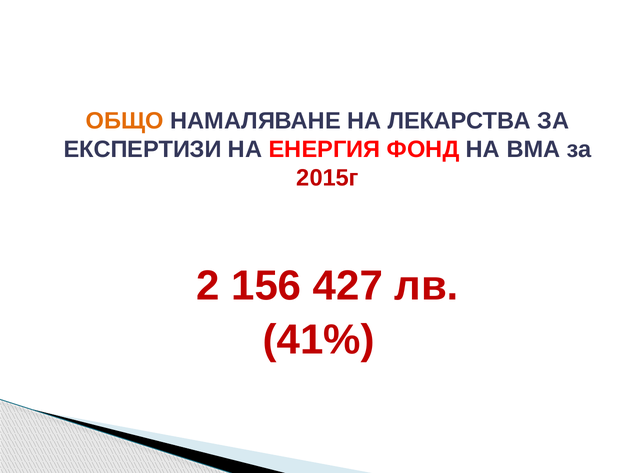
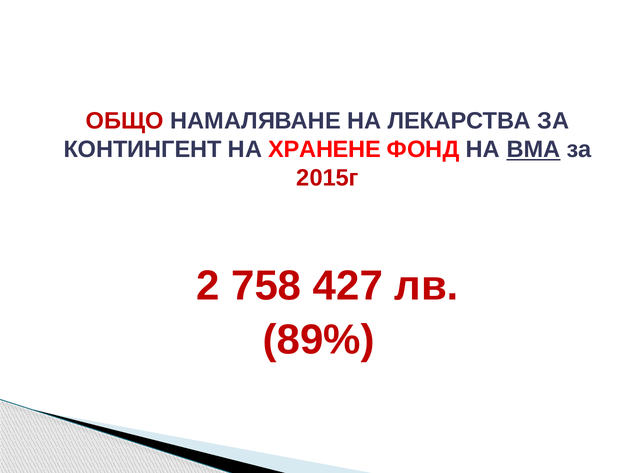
ОБЩО colour: orange -> red (125, 121)
ЕКСПЕРТИЗИ: ЕКСПЕРТИЗИ -> КОНТИНГЕНТ (143, 149)
ЕНЕРГИЯ: ЕНЕРГИЯ -> ХРАНЕНЕ (325, 149)
ВМА underline: none -> present (533, 149)
156: 156 -> 758 (266, 286)
41%: 41% -> 89% (319, 340)
